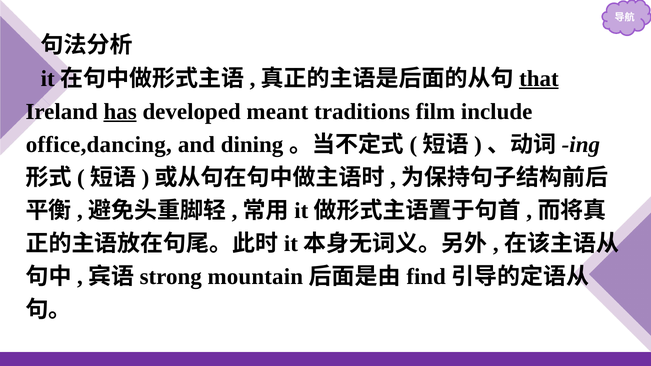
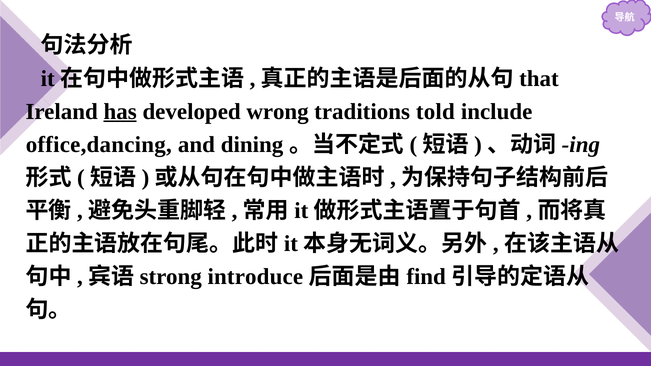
that underline: present -> none (539, 78)
meant: meant -> wrong (278, 112)
film: film -> told (435, 112)
mountain: mountain -> introduce (255, 277)
